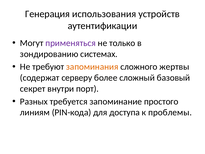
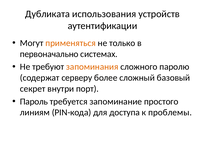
Генерация: Генерация -> Дубликата (47, 14)
применяться colour: purple -> orange (71, 43)
зондированию: зондированию -> первоначально (49, 54)
жертвы: жертвы -> паролю (174, 67)
Разных: Разных -> Пароль (34, 101)
